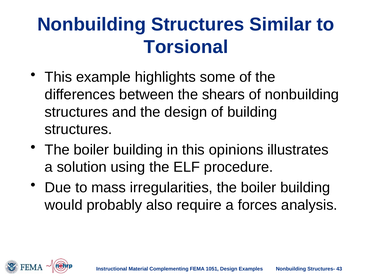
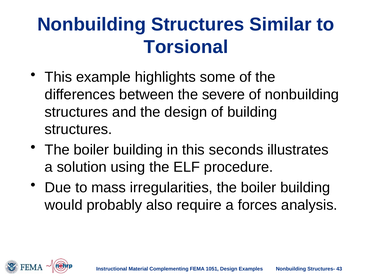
shears: shears -> severe (223, 94)
opinions: opinions -> seconds (236, 150)
